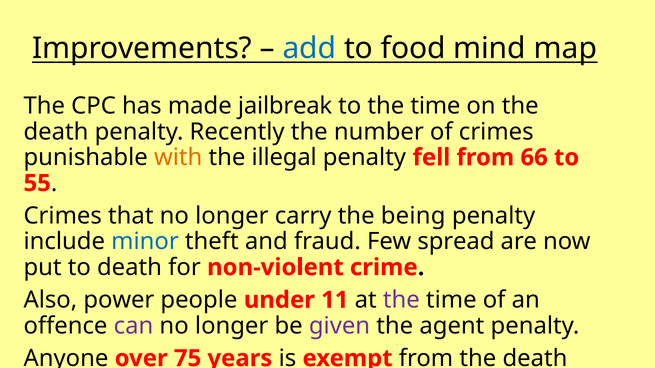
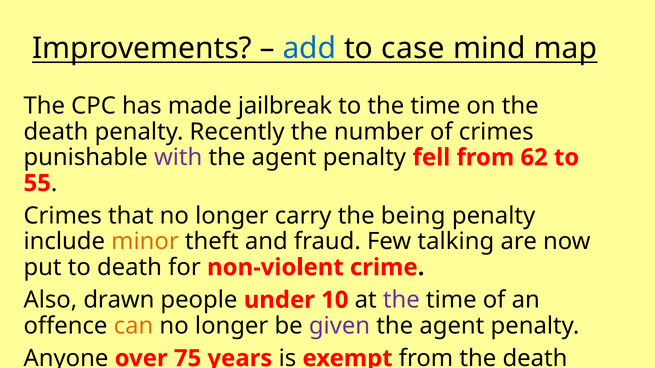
food: food -> case (413, 49)
with colour: orange -> purple (178, 158)
illegal: illegal -> agent (284, 158)
66: 66 -> 62 (534, 158)
minor colour: blue -> orange (145, 242)
spread: spread -> talking (456, 242)
power: power -> drawn (119, 300)
11: 11 -> 10 (335, 300)
can colour: purple -> orange (133, 326)
